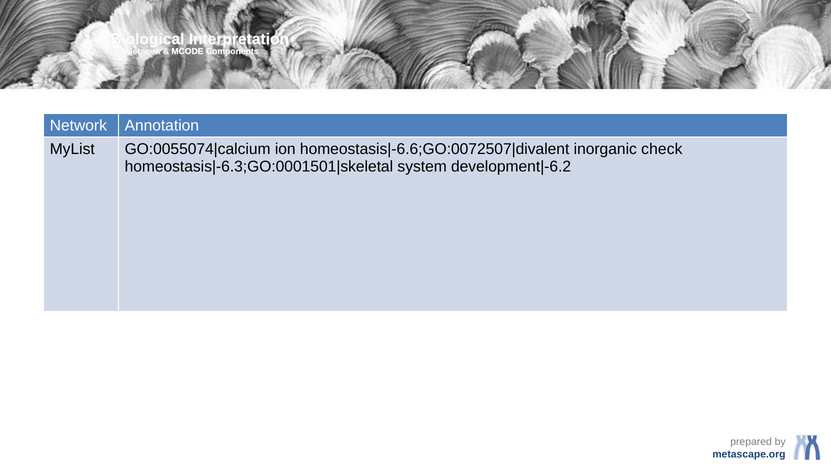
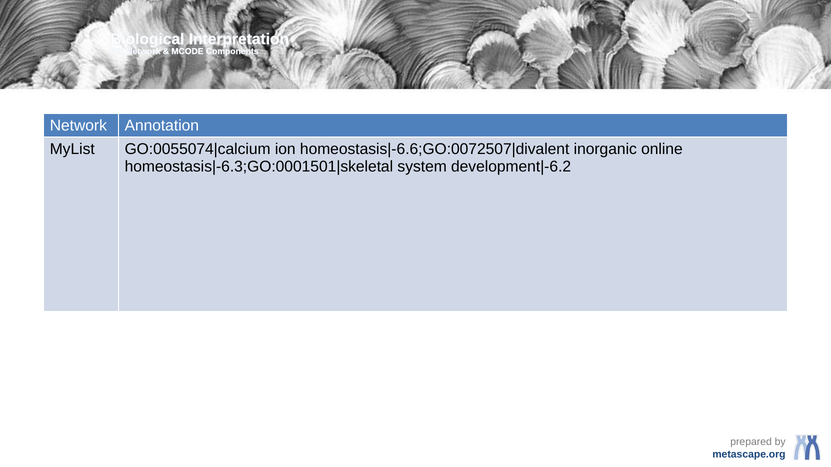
check: check -> online (662, 149)
